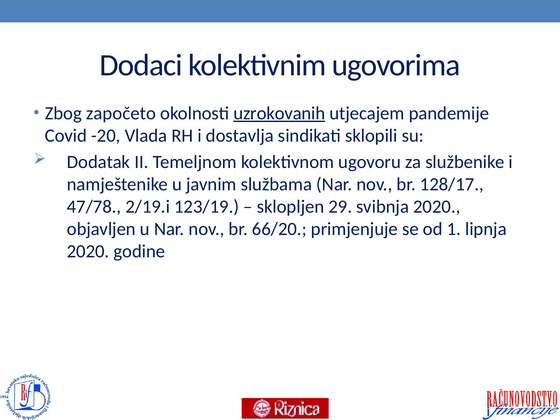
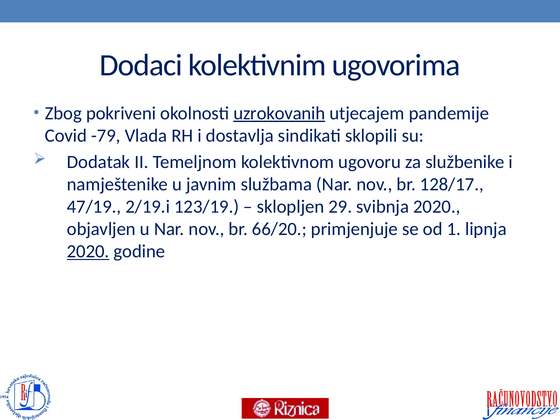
započeto: započeto -> pokriveni (121, 113)
-20: -20 -> -79 (106, 136)
47/78: 47/78 -> 47/19 (94, 207)
2020 underline: none -> present (88, 251)
